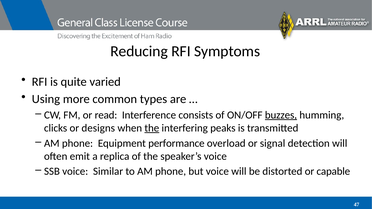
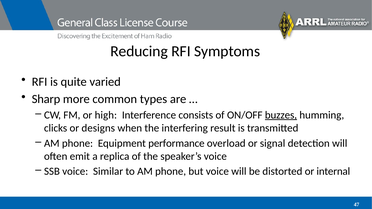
Using: Using -> Sharp (46, 99)
read: read -> high (106, 115)
the underline: present -> none (152, 128)
peaks: peaks -> result (223, 128)
capable: capable -> internal (333, 172)
